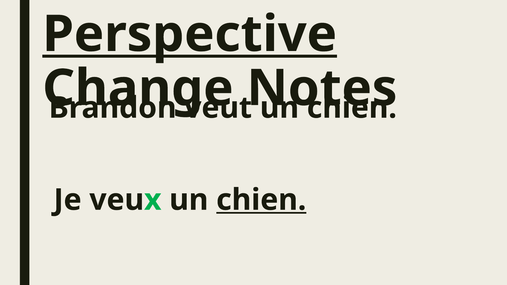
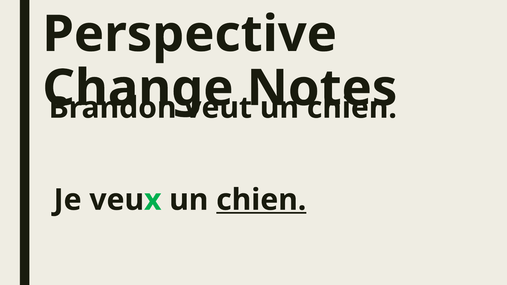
Perspective underline: present -> none (190, 34)
